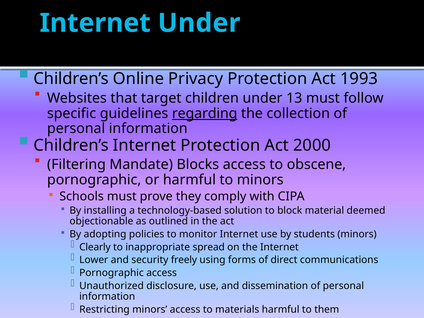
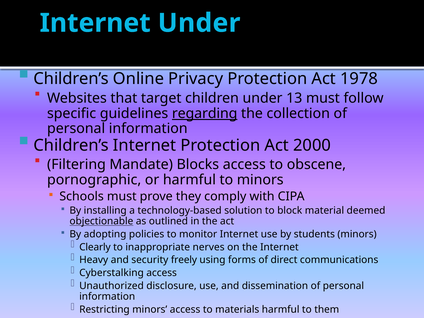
1993: 1993 -> 1978 (359, 79)
objectionable underline: none -> present (101, 221)
spread: spread -> nerves (209, 247)
Lower: Lower -> Heavy (94, 260)
Pornographic: Pornographic -> Cyberstalking (112, 273)
